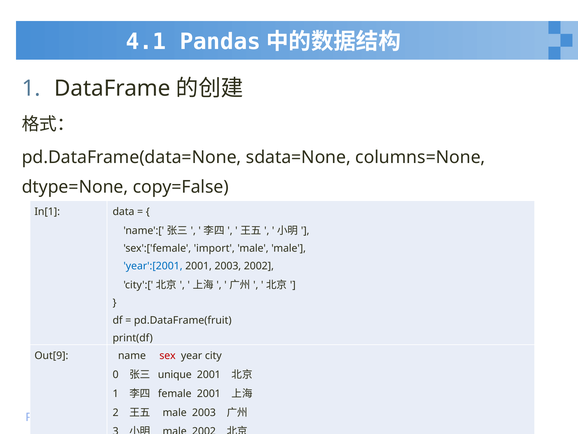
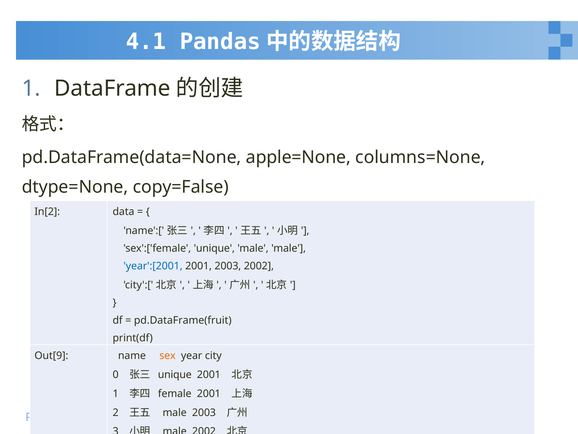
sdata=None: sdata=None -> apple=None (298, 157)
In[1: In[1 -> In[2 (47, 212)
sex':['female import: import -> unique (214, 248)
sex colour: red -> orange (168, 355)
